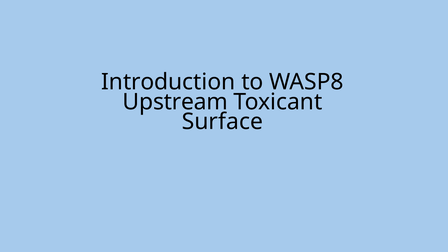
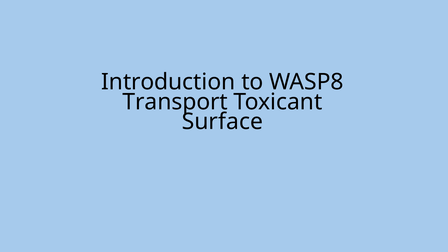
Upstream: Upstream -> Transport (175, 102)
